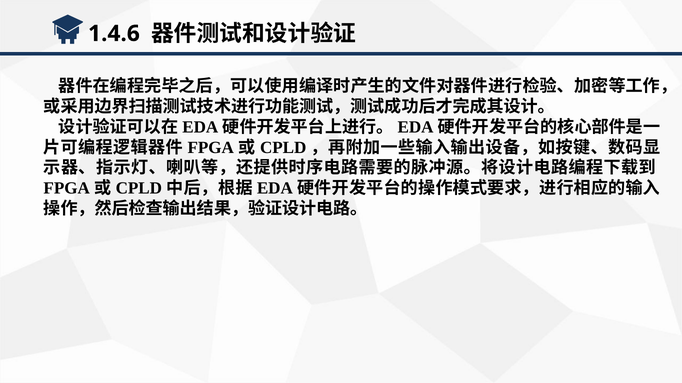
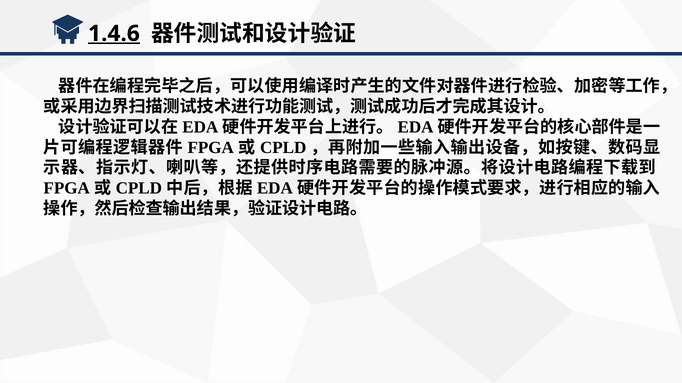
1.4.6 underline: none -> present (114, 34)
